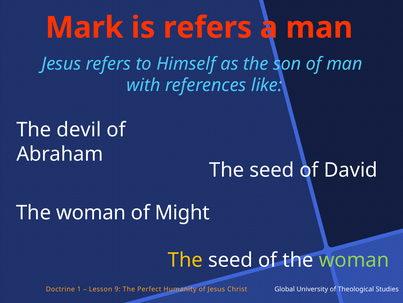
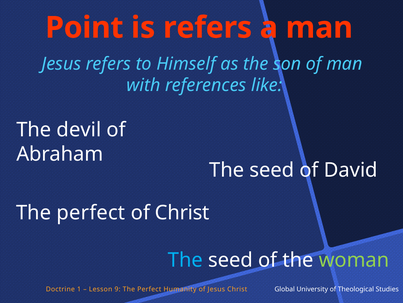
Mark: Mark -> Point (84, 28)
woman: woman -> perfect (91, 212)
of Might: Might -> Christ (182, 212)
The colour: yellow -> light blue (185, 260)
